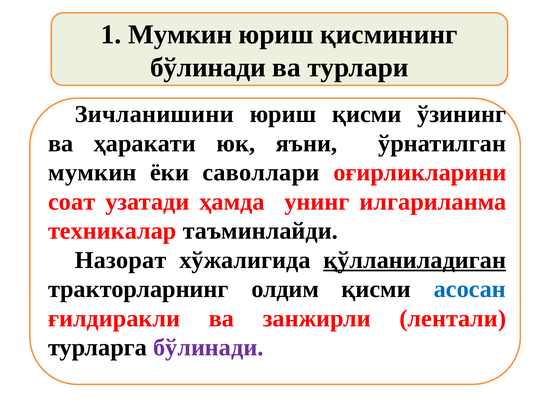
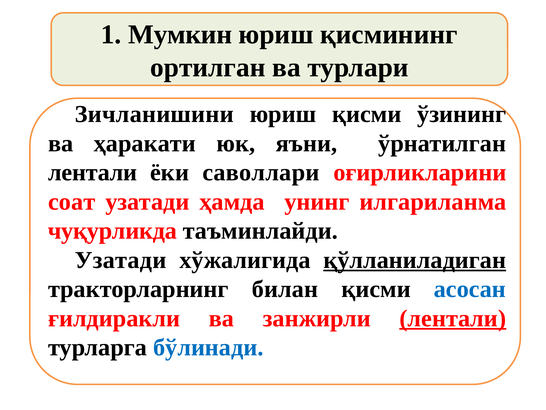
бўлинади: бўлинади -> ортилган (208, 67)
мумкин: мумкин -> лентали (93, 172)
техникалар: техникалар -> чуқурликда (112, 231)
Назорат: Назорат -> Узатади (121, 260)
олдим: олдим -> билан (285, 289)
лентали underline: none -> present (453, 318)
бўлинади colour: purple -> blue (208, 347)
